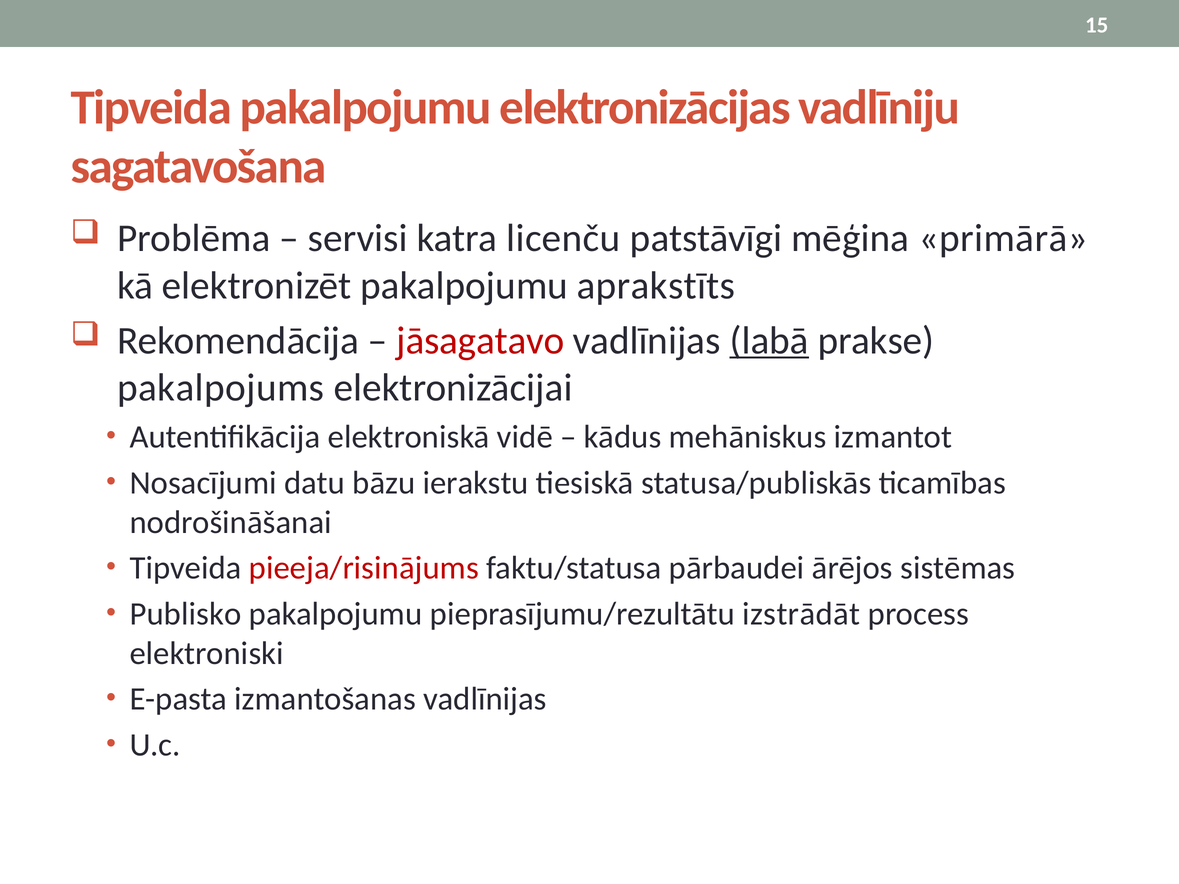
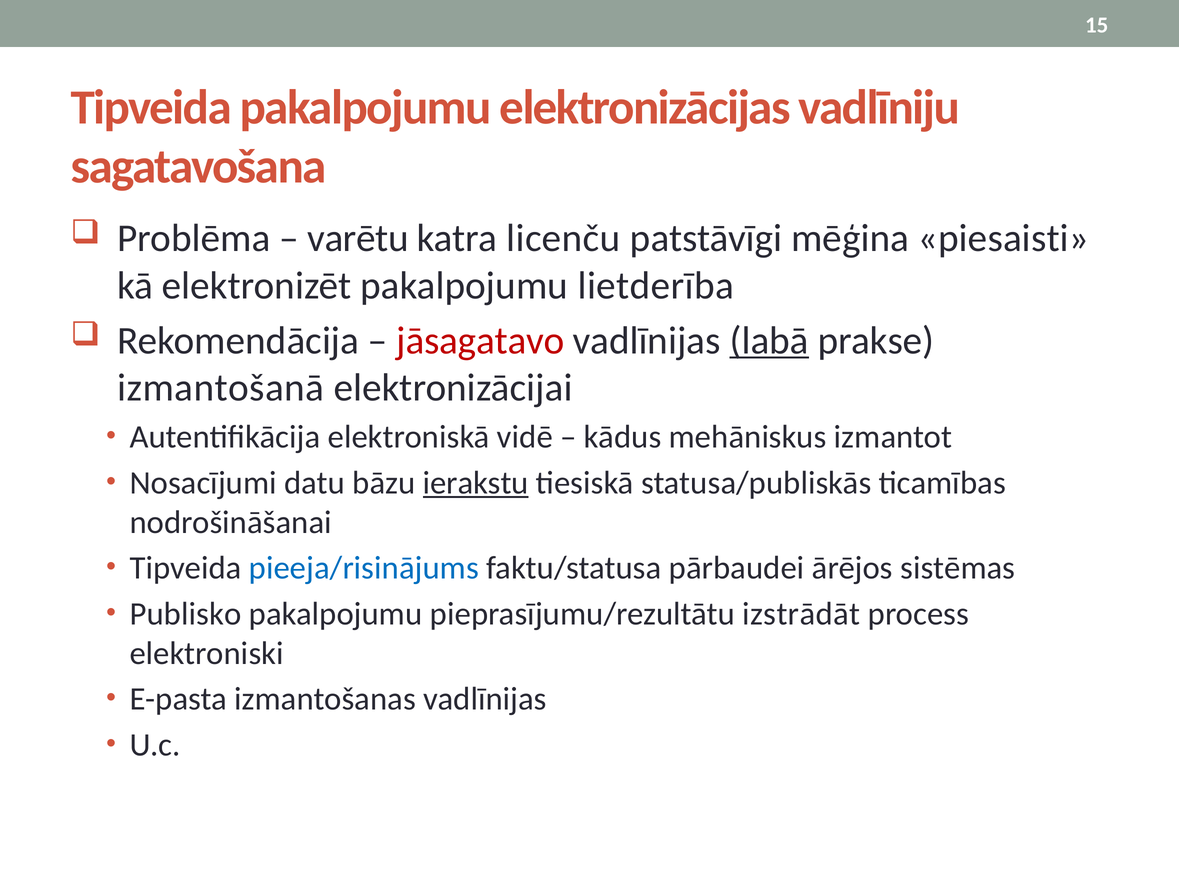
servisi: servisi -> varētu (358, 239)
primārā: primārā -> piesaisti (1003, 239)
aprakstīts: aprakstīts -> lietderība (656, 286)
pakalpojums: pakalpojums -> izmantošanā (221, 388)
ierakstu underline: none -> present (476, 483)
pieeja/risinājums colour: red -> blue (364, 568)
